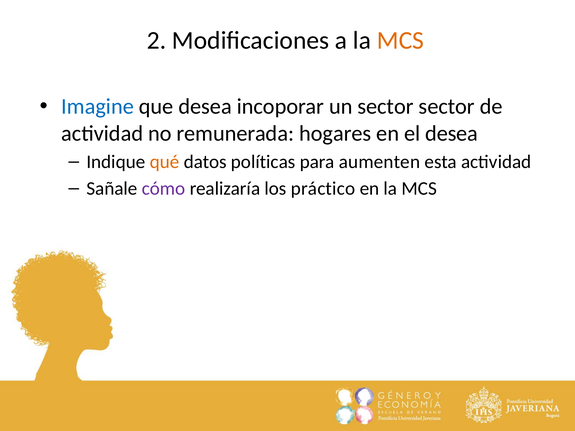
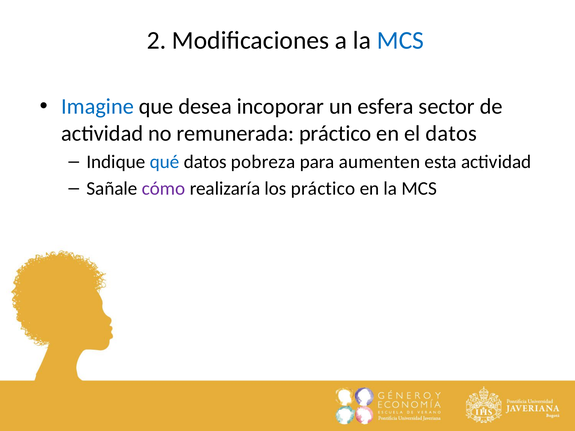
MCS colour: orange -> blue (400, 40)
un sector: sector -> esfera (386, 107)
remunerada hogares: hogares -> práctico (335, 133)
el desea: desea -> datos (451, 133)
qué colour: orange -> blue (165, 162)
políticas: políticas -> pobreza (263, 162)
